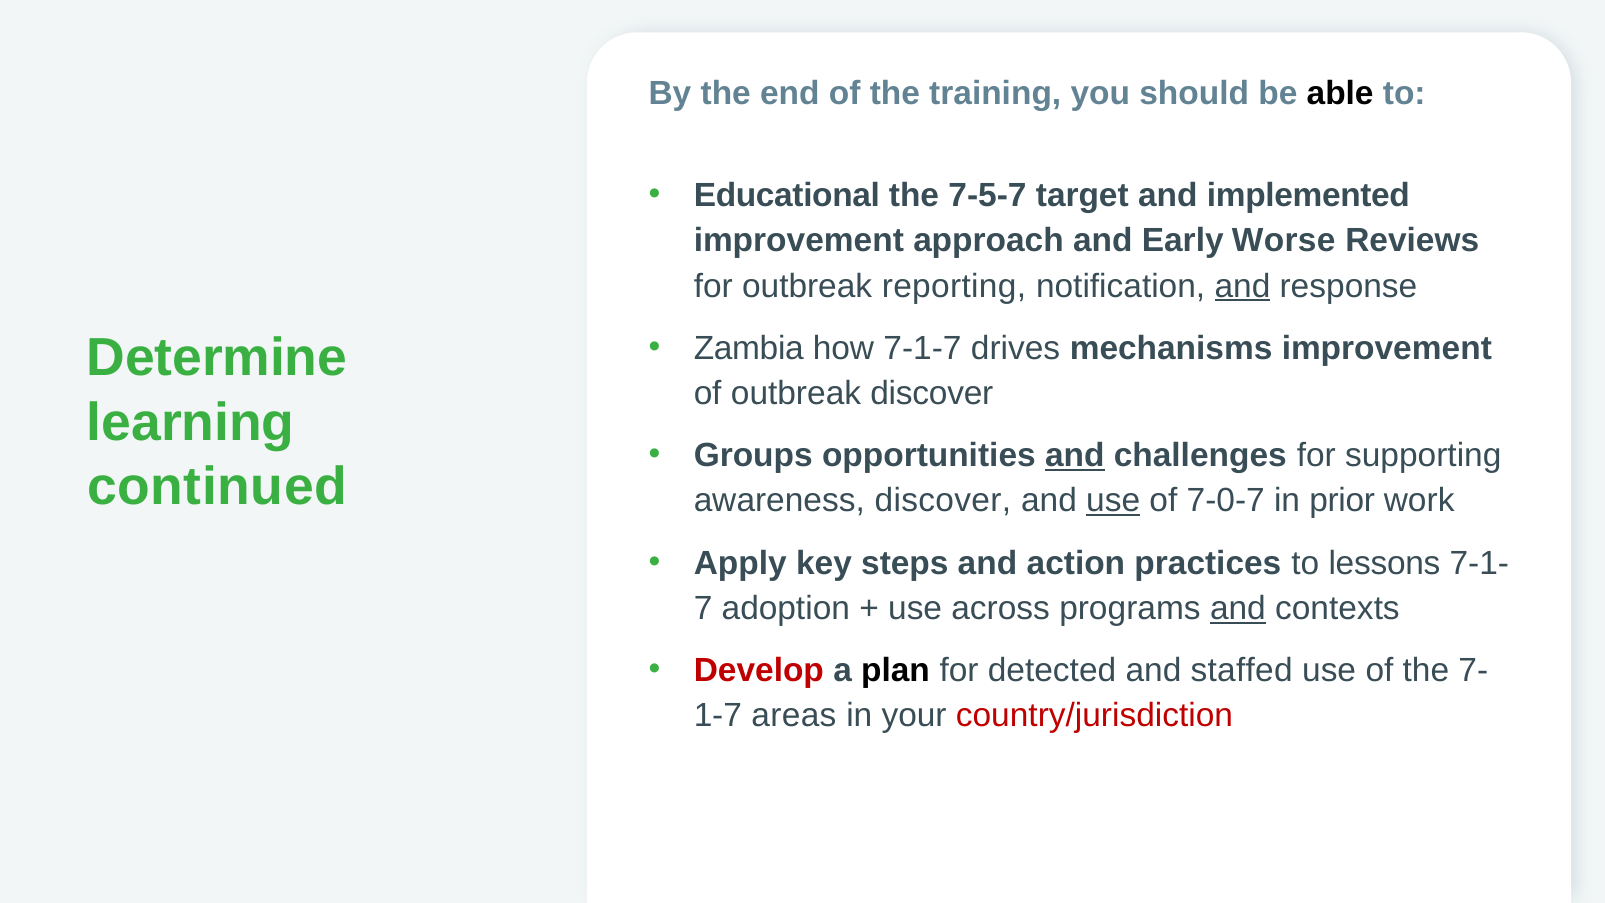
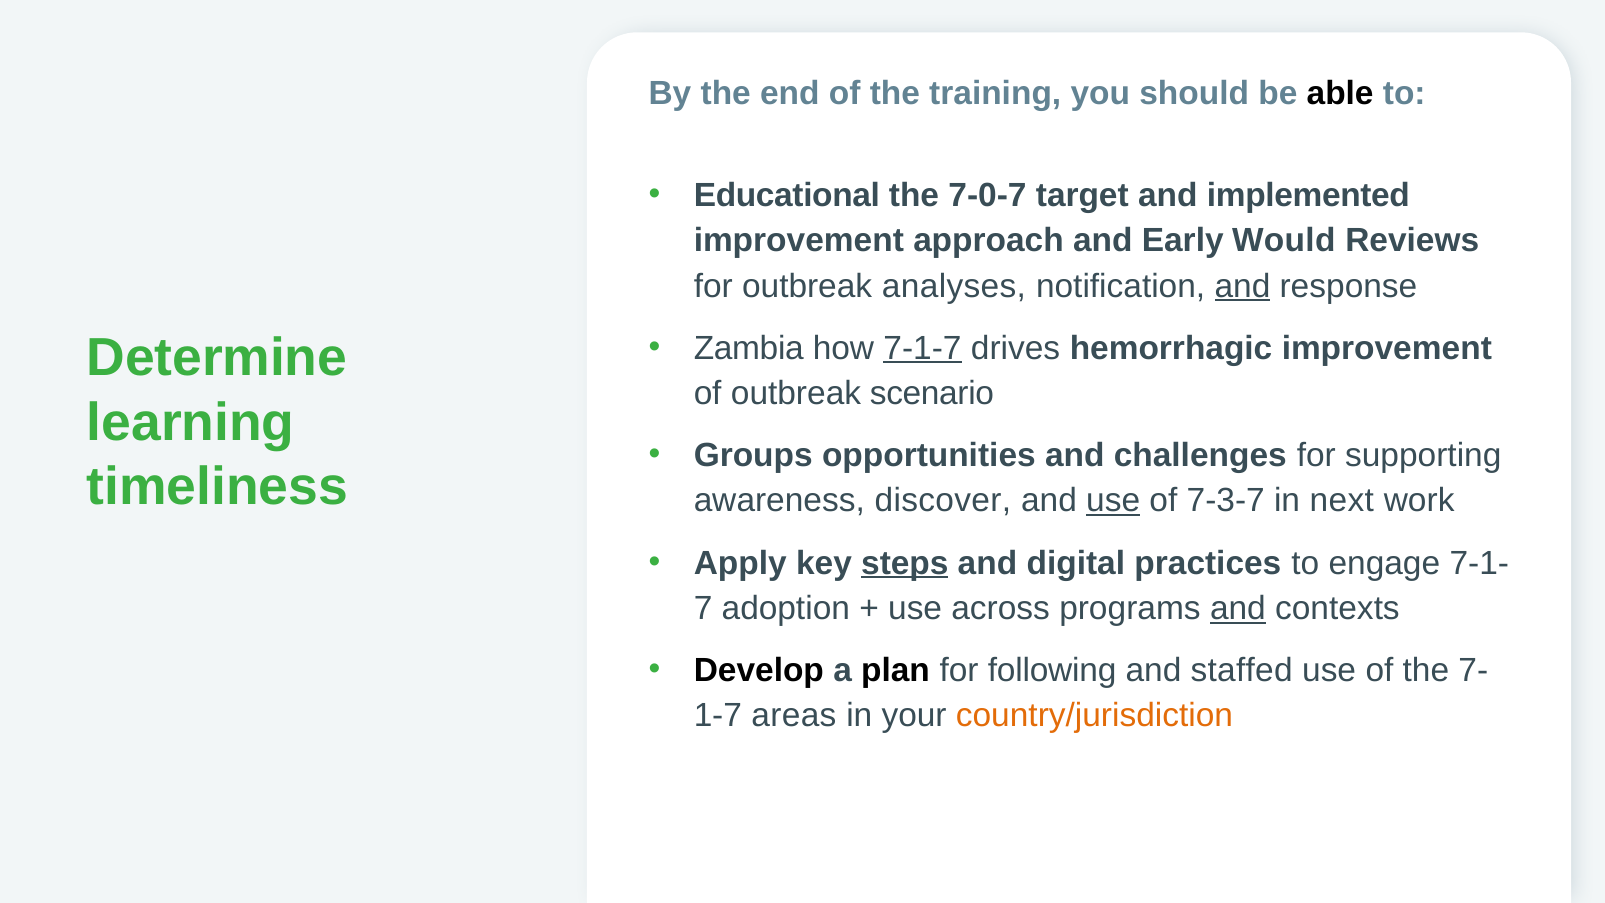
7-5-7: 7-5-7 -> 7-0-7 (988, 195)
Worse: Worse -> Would (1284, 241)
reporting: reporting -> analyses (954, 286)
7-1-7 underline: none -> present (922, 348)
mechanisms: mechanisms -> hemorrhagic (1171, 348)
outbreak discover: discover -> scenario (932, 393)
and underline: present -> none (1075, 455)
continued: continued -> timeliness (217, 486)
7-0-7: 7-0-7 -> 7-3-7 (1226, 501)
prior: prior -> next (1342, 501)
steps underline: none -> present (905, 563)
action: action -> digital (1076, 563)
lessons: lessons -> engage (1384, 563)
Develop colour: red -> black (759, 670)
detected: detected -> following (1052, 670)
country/jurisdiction colour: red -> orange (1094, 716)
